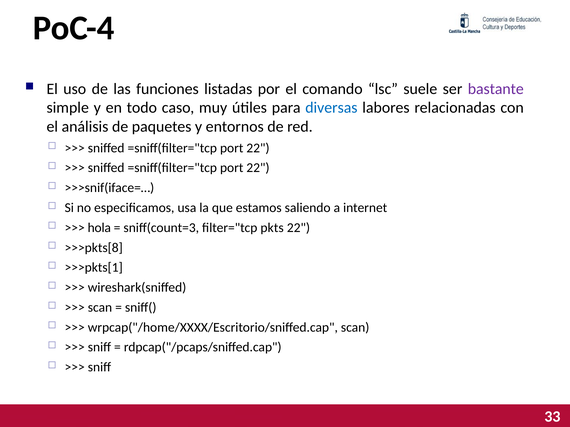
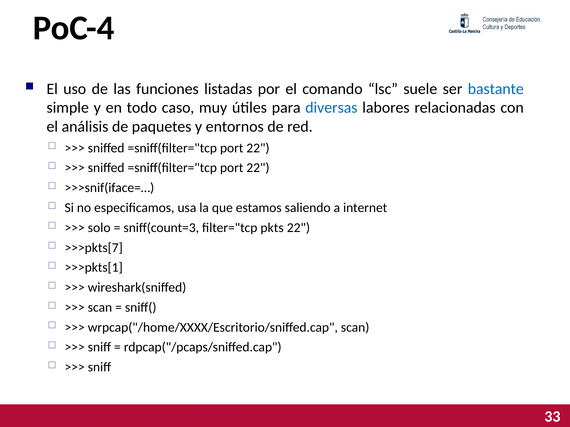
bastante colour: purple -> blue (496, 89)
hola: hola -> solo (99, 228)
>>>pkts[8: >>>pkts[8 -> >>>pkts[7 (94, 248)
